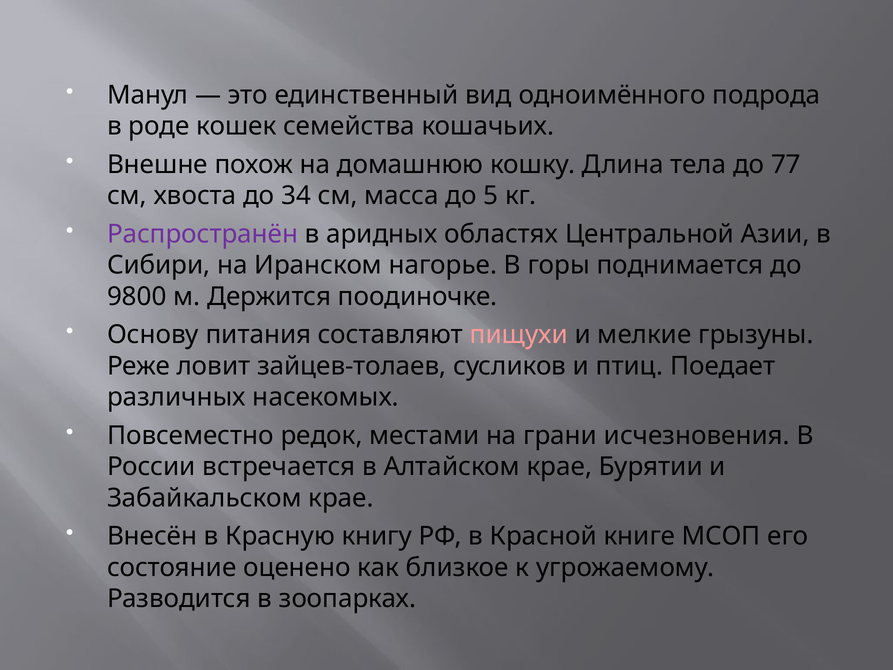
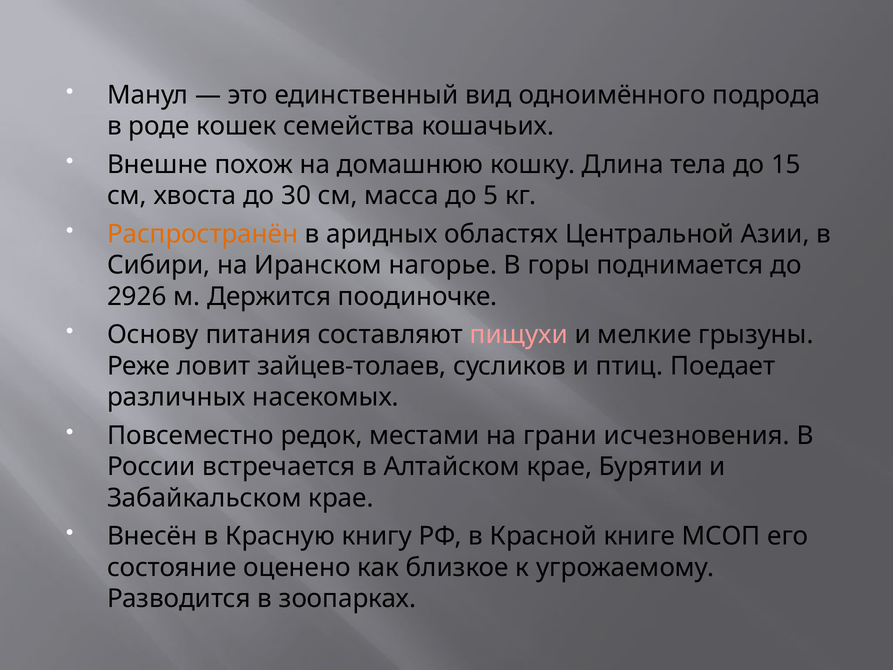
77: 77 -> 15 (786, 164)
34: 34 -> 30 (296, 196)
Распространён colour: purple -> orange (203, 234)
9800: 9800 -> 2926 (137, 296)
